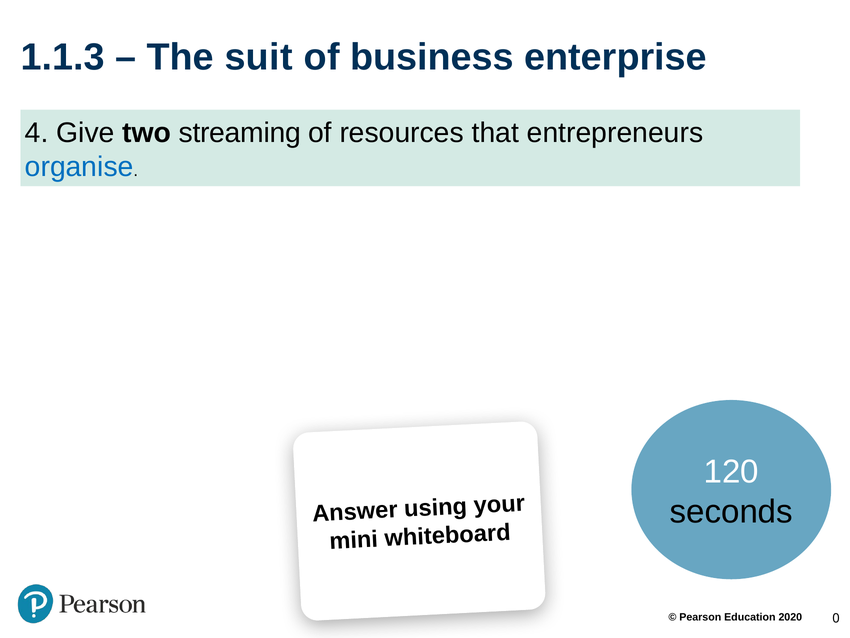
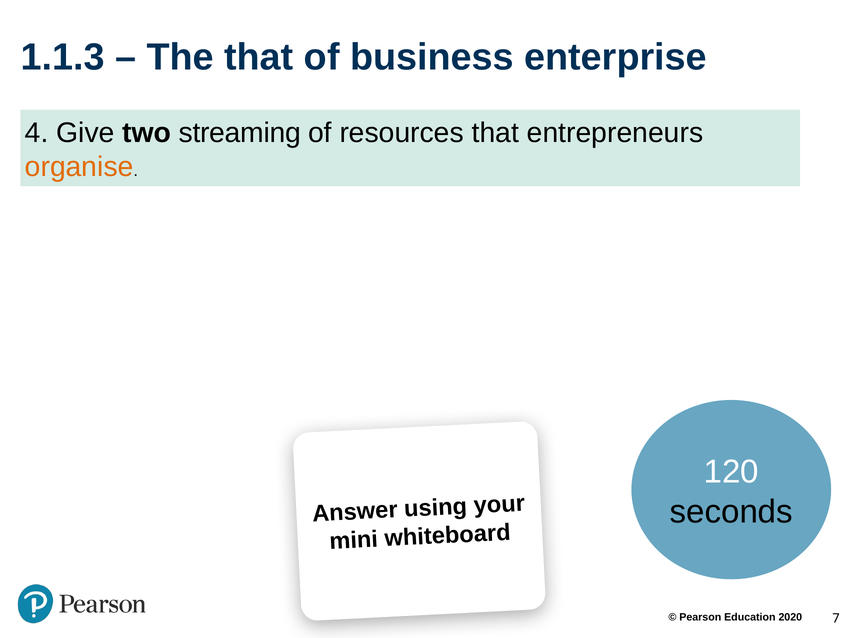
The suit: suit -> that (259, 57)
organise colour: blue -> orange (79, 167)
0: 0 -> 7 (836, 618)
